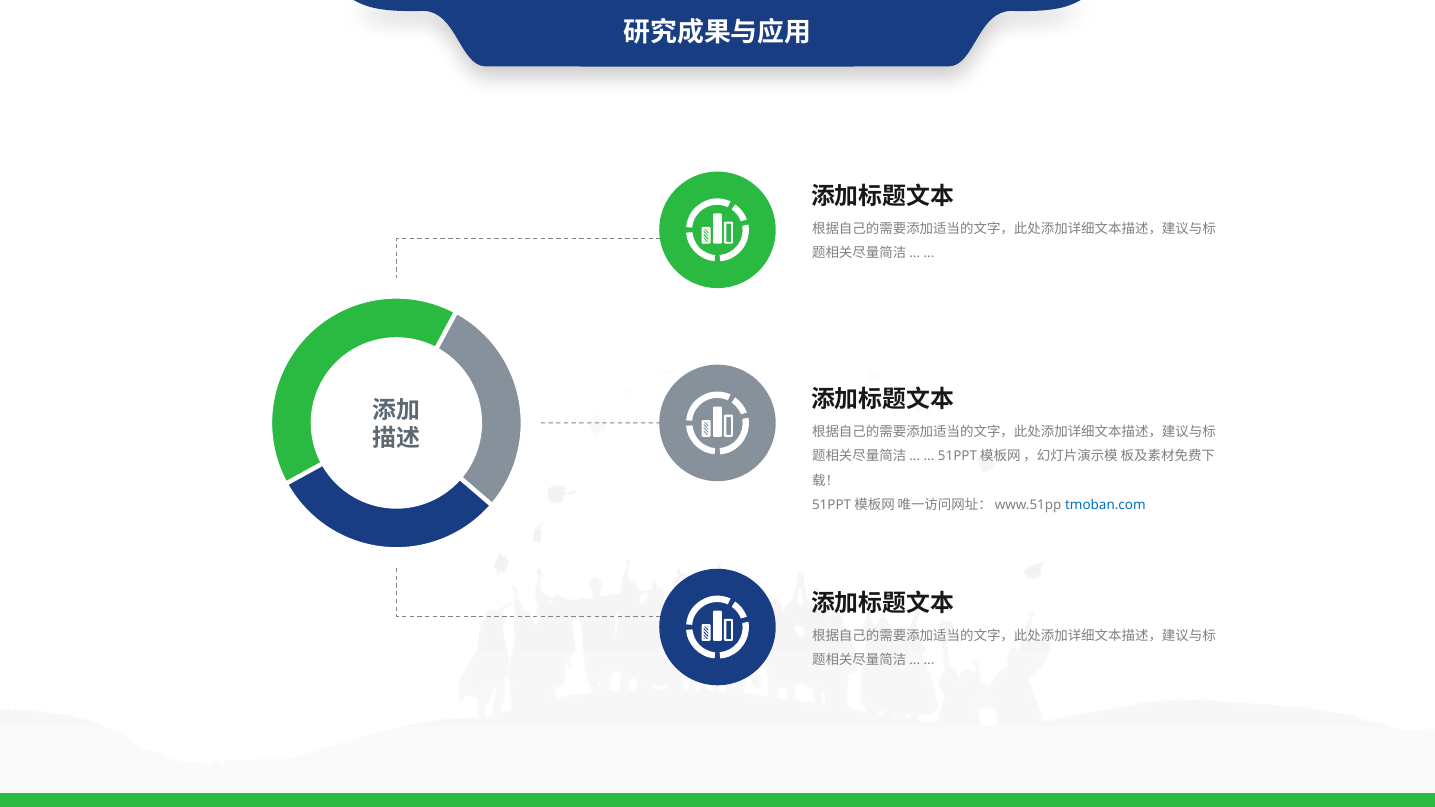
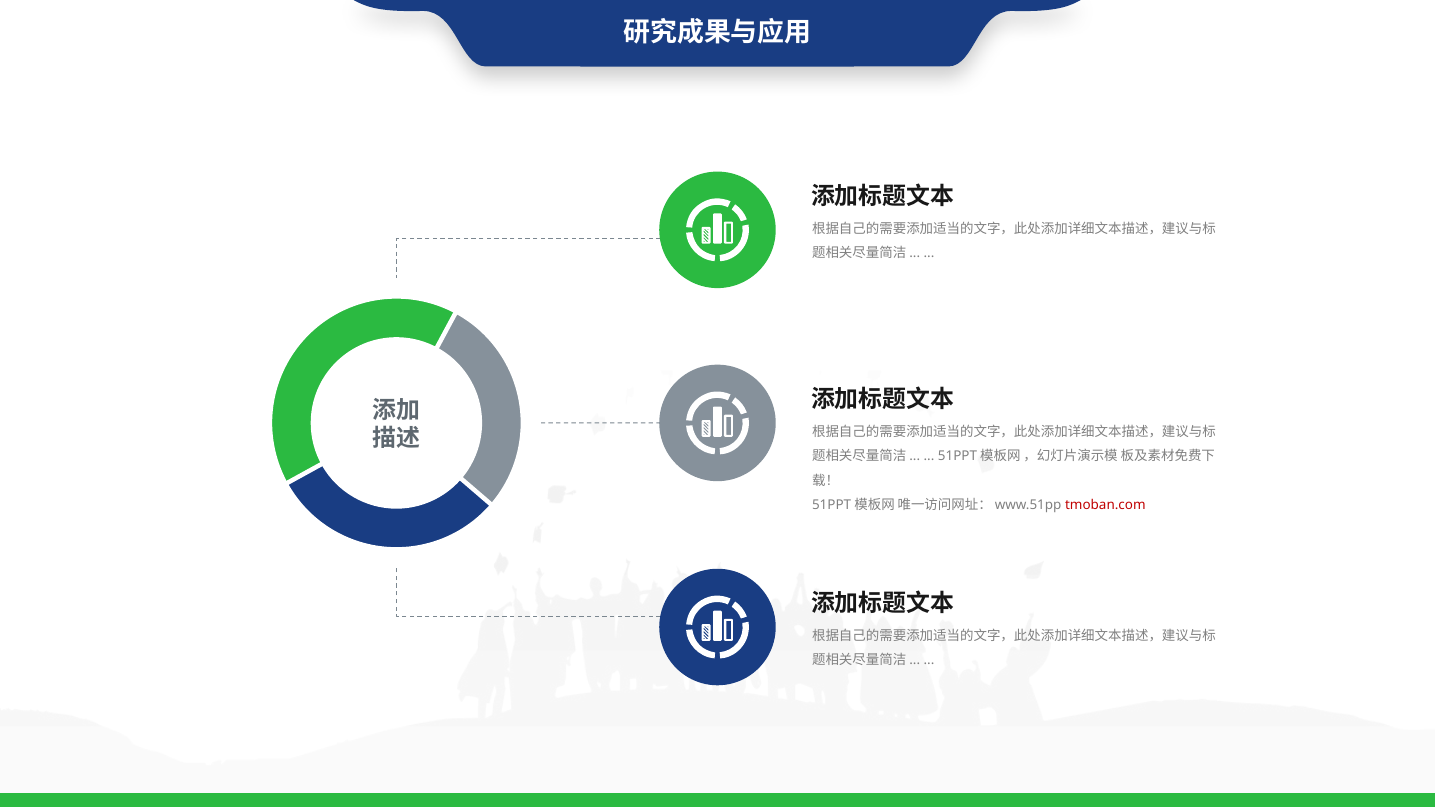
tmoban.com colour: blue -> red (1105, 505)
